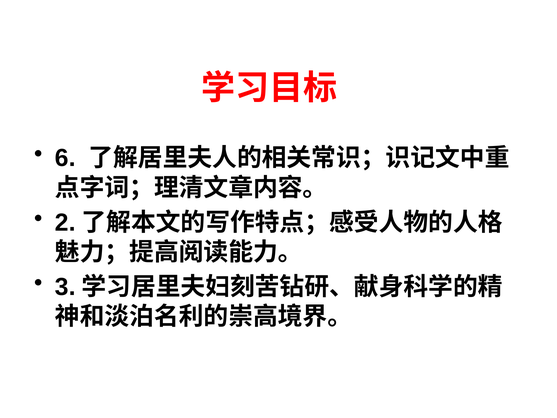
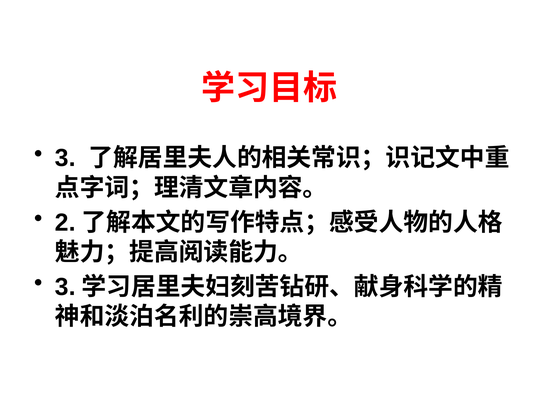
6: 6 -> 3 (65, 158)
